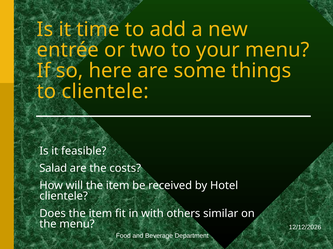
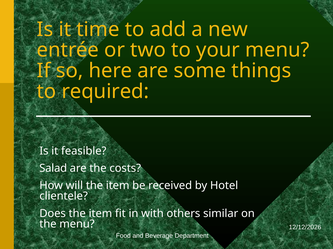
to clientele: clientele -> required (105, 92)
